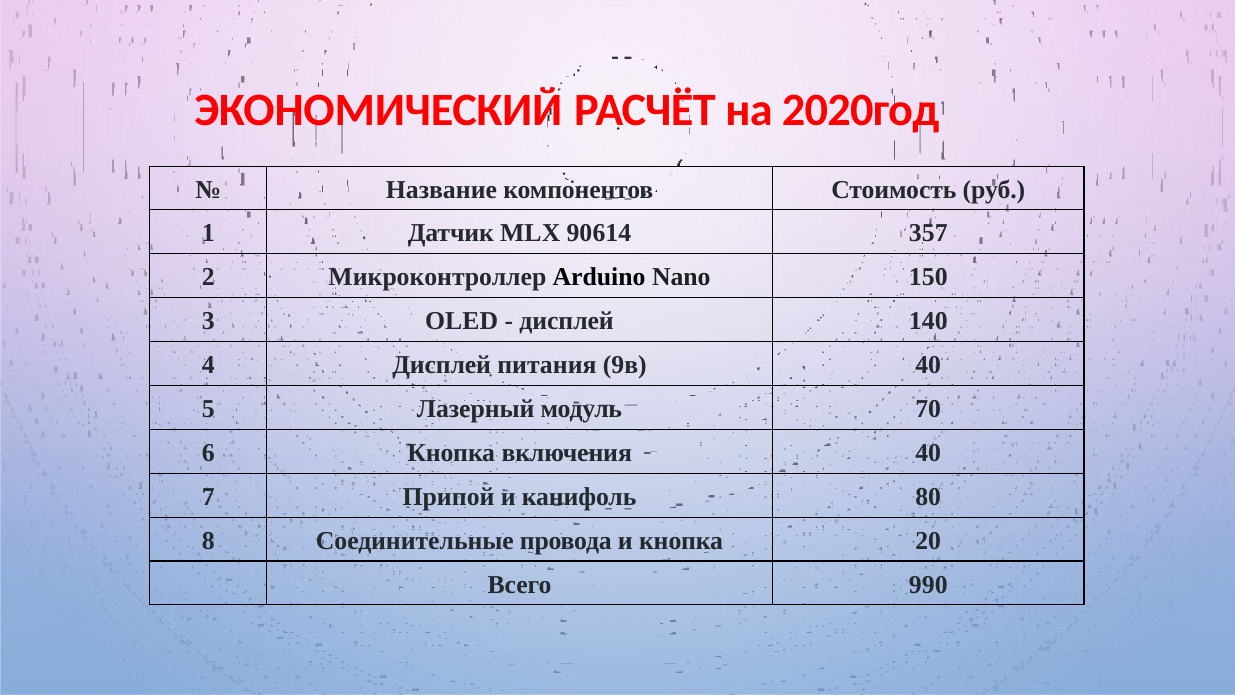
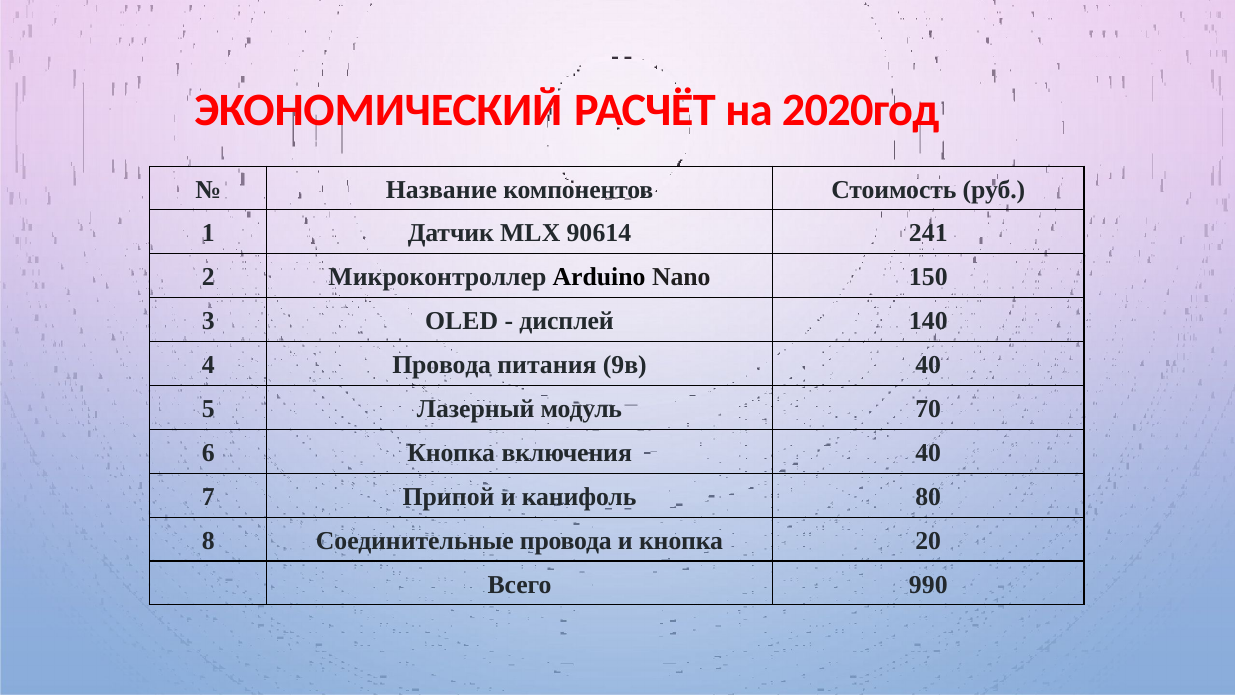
357: 357 -> 241 (928, 233)
4 Дисплей: Дисплей -> Провода (442, 365)
